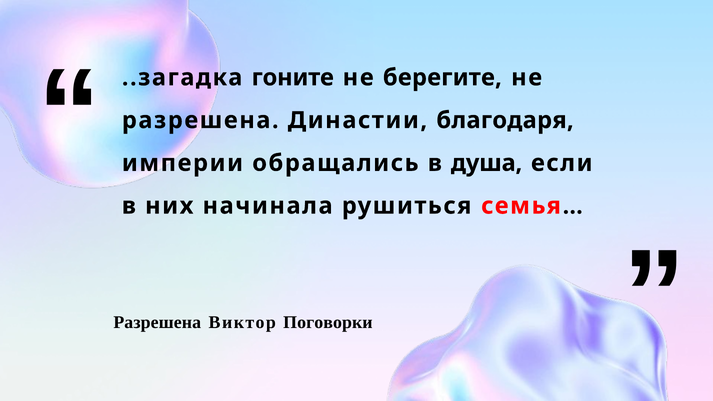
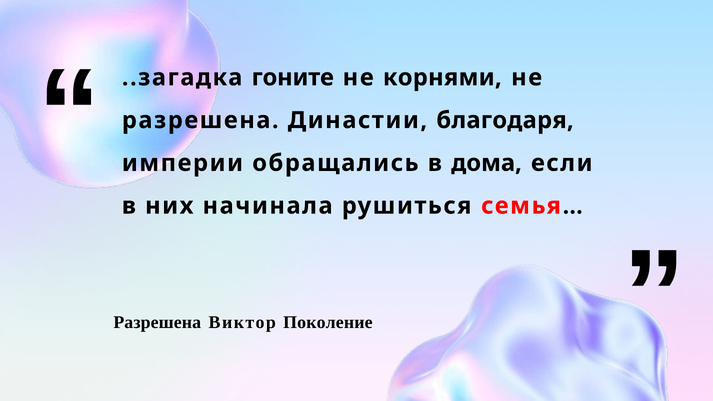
берегите: берегите -> корнями (442, 78)
душа: душа -> дома (486, 163)
Поговорки: Поговорки -> Поколение (328, 323)
